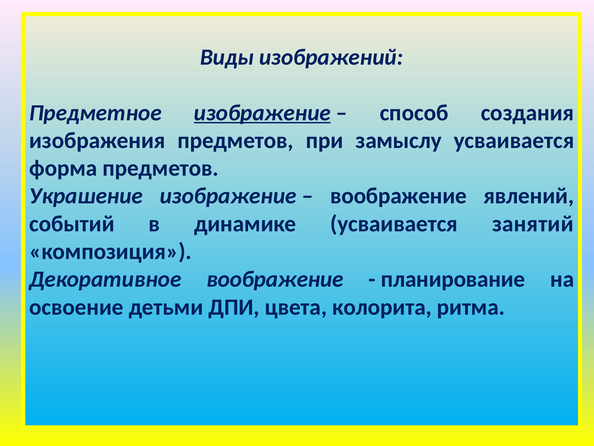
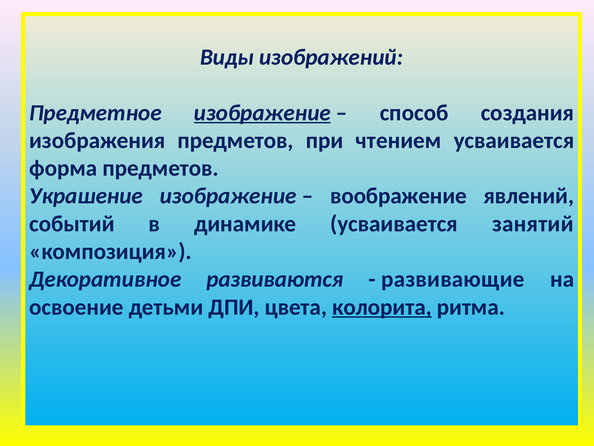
замыслу: замыслу -> чтением (399, 140)
Декоративное воображение: воображение -> развиваются (275, 279)
планирование: планирование -> развивающие (453, 279)
колорита underline: none -> present (382, 307)
